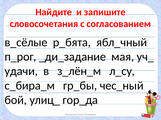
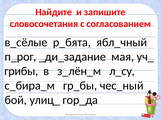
удачи: удачи -> грибы (21, 72)
